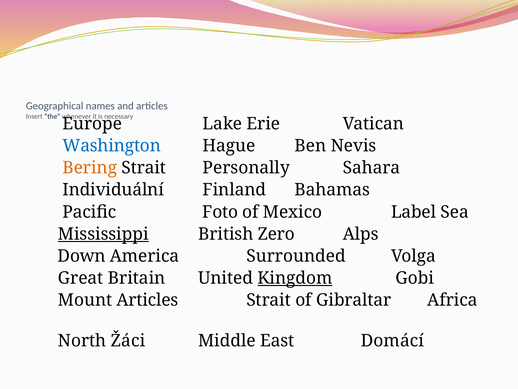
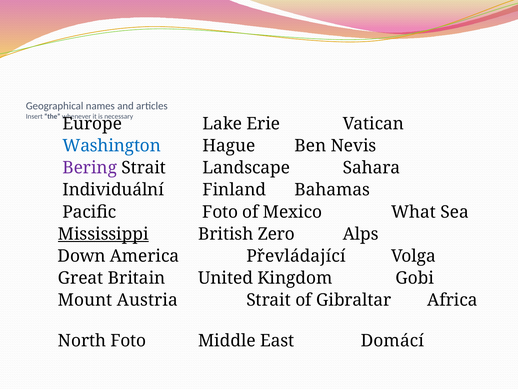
Bering colour: orange -> purple (90, 168)
Personally: Personally -> Landscape (246, 168)
Label: Label -> What (413, 212)
Surrounded: Surrounded -> Převládající (296, 256)
Kingdom underline: present -> none (295, 278)
Mount Articles: Articles -> Austria (147, 300)
North Žáci: Žáci -> Foto (128, 340)
